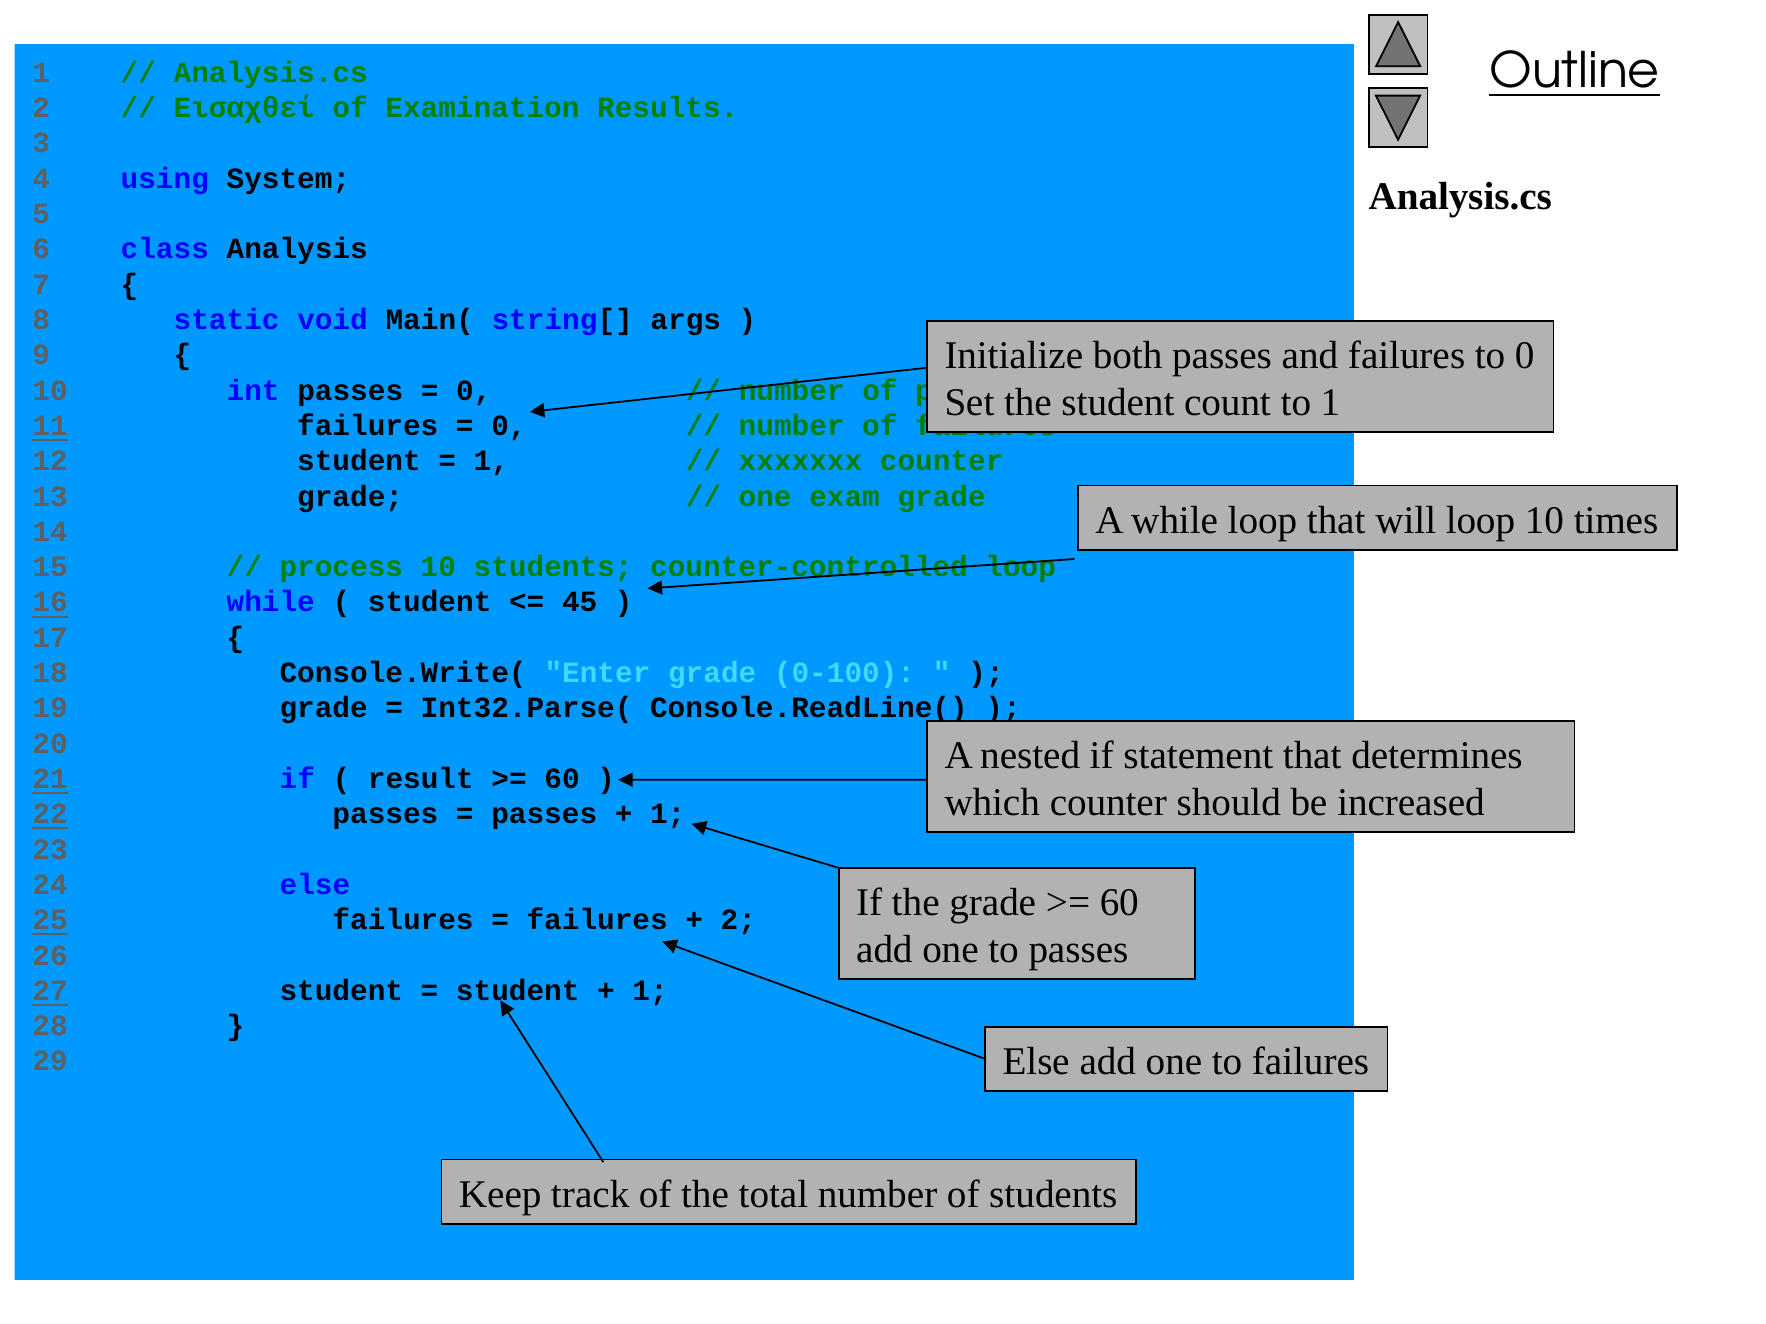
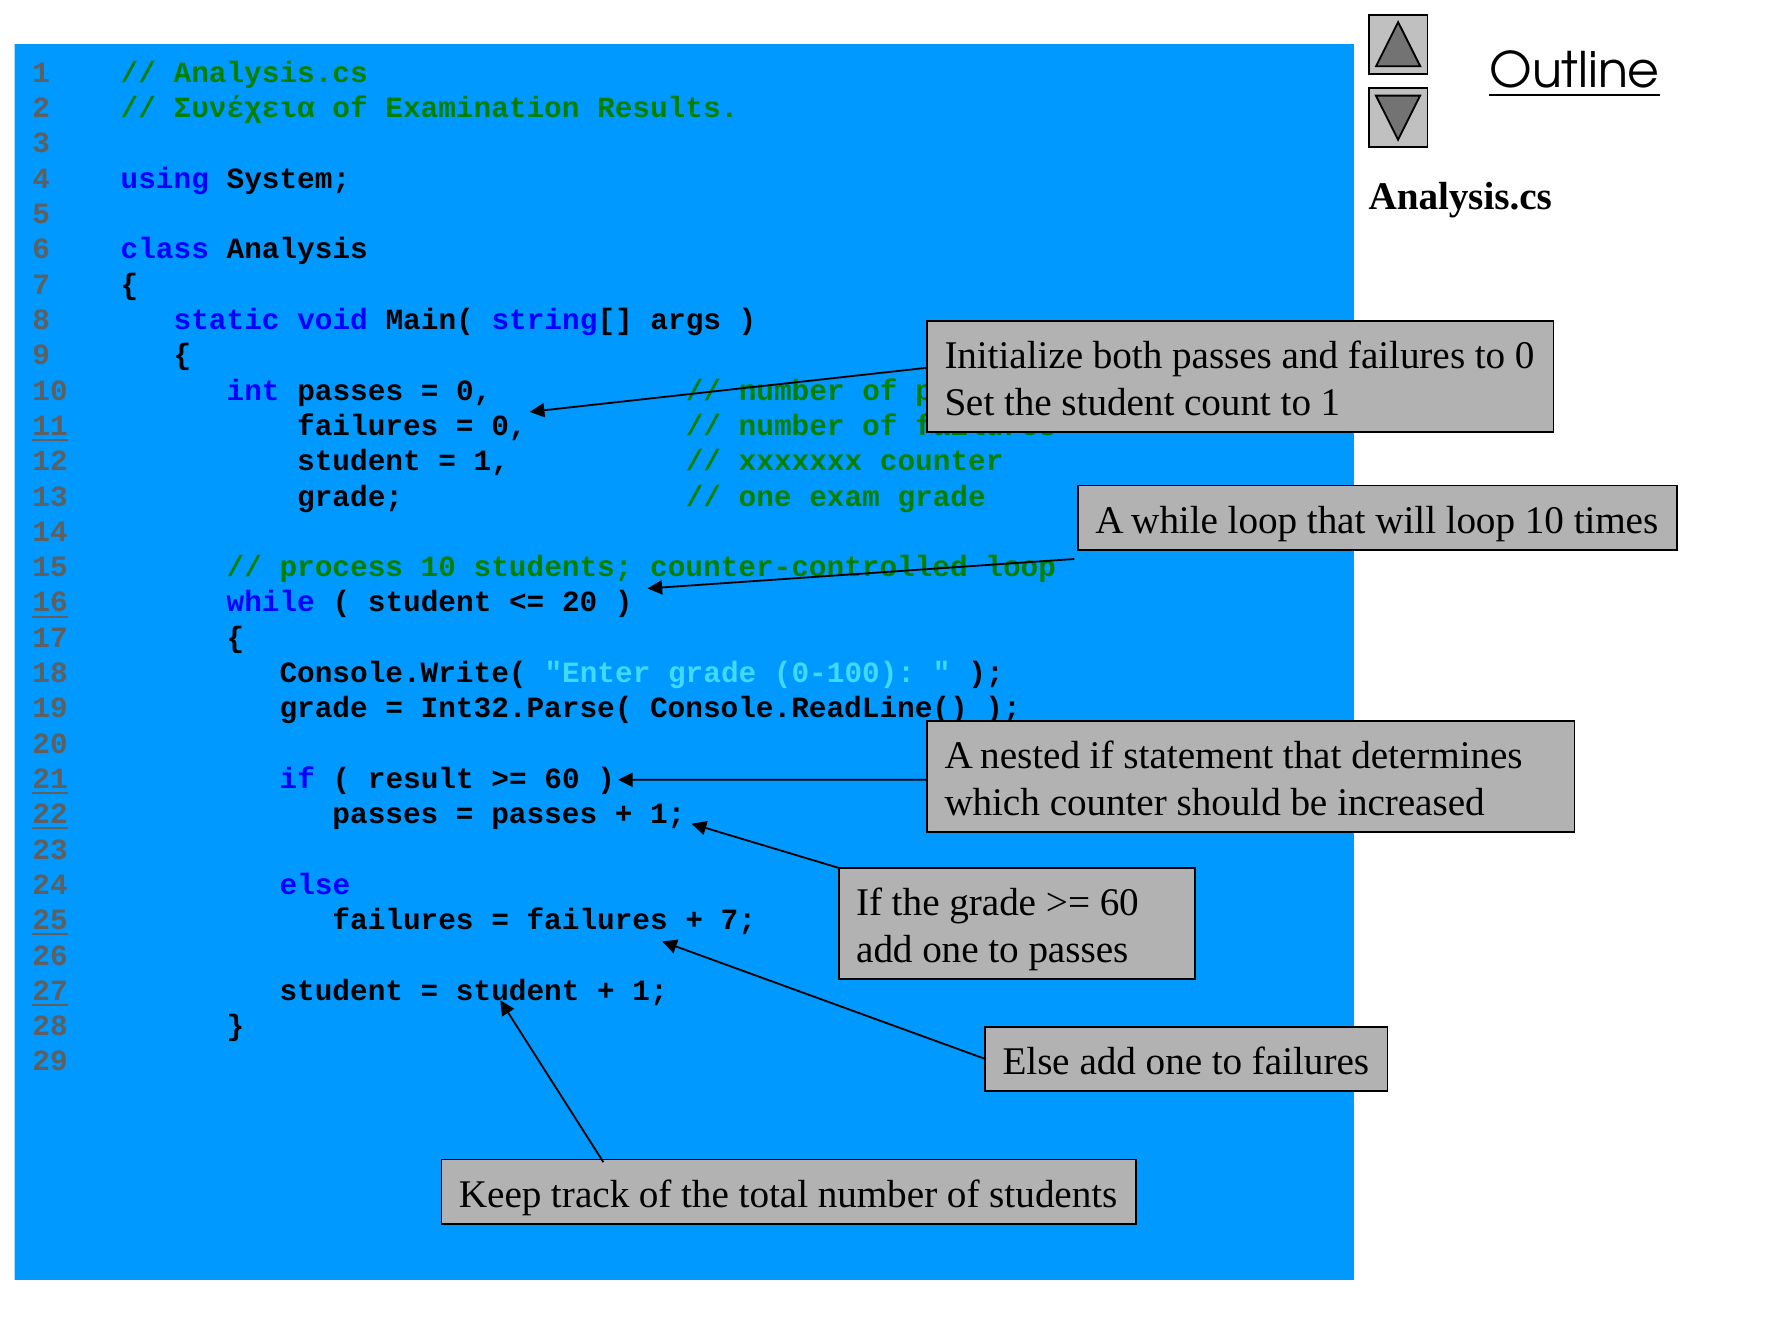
Εισαχθεί: Εισαχθεί -> Συνέχεια (244, 108)
45: 45 -> 20 (580, 602)
2: 2 -> 7 (738, 920)
